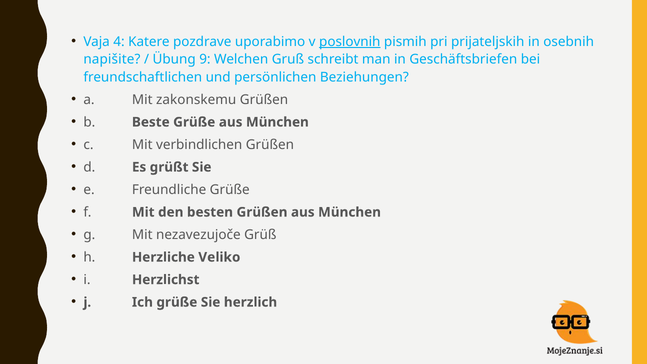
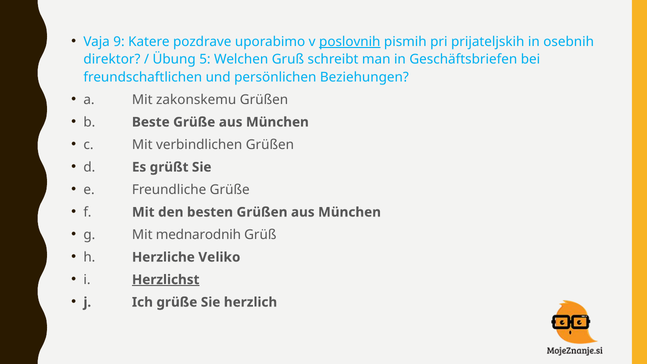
4: 4 -> 9 (119, 42)
napišite: napišite -> direktor (112, 59)
9: 9 -> 5 (205, 59)
nezavezujoče: nezavezujoče -> mednarodnih (198, 235)
Herzlichst underline: none -> present (166, 280)
